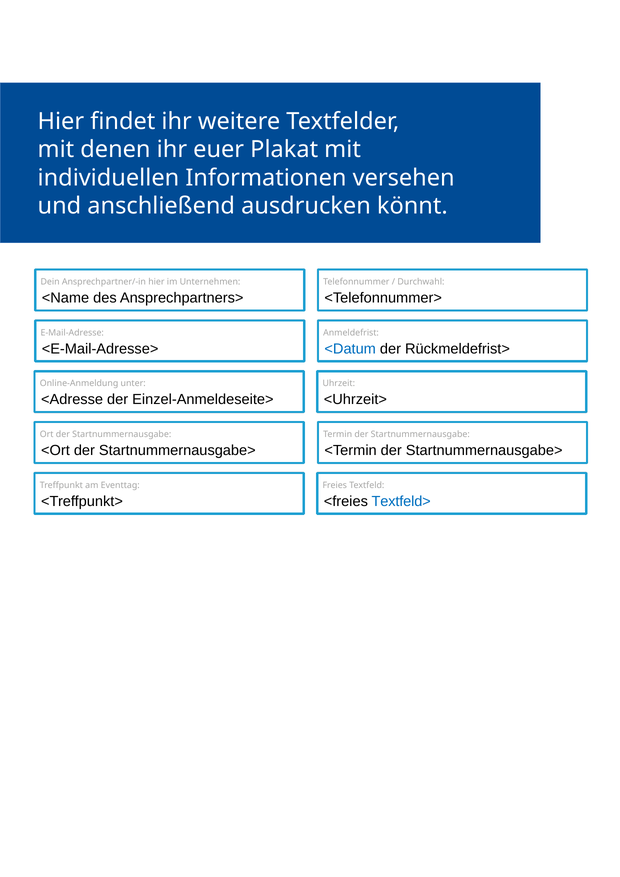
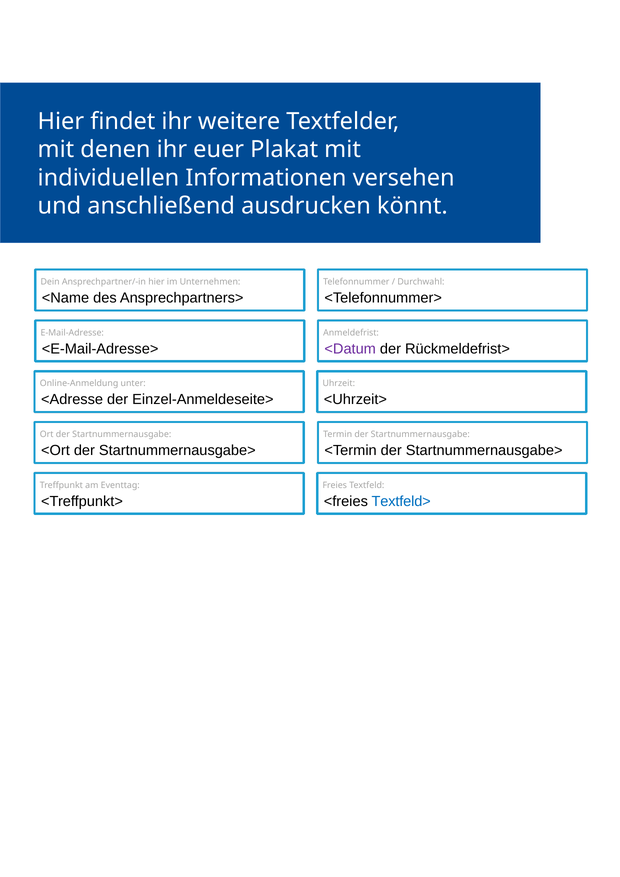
<Datum colour: blue -> purple (350, 349)
